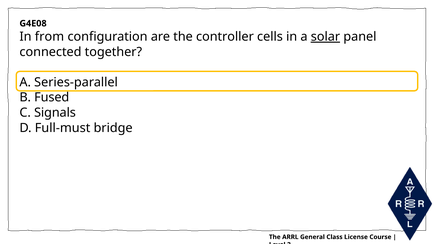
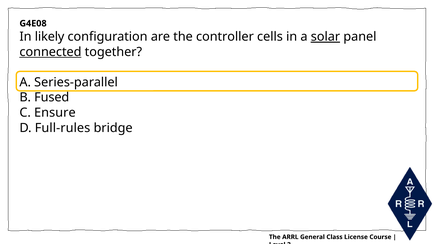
from: from -> likely (50, 37)
connected underline: none -> present (50, 52)
Signals: Signals -> Ensure (55, 113)
Full-must: Full-must -> Full-rules (63, 128)
